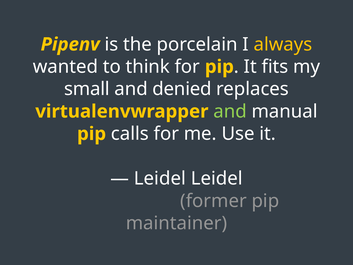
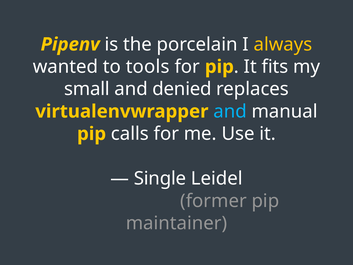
think: think -> tools (148, 67)
and colour: light green -> light blue (230, 111)
Leidel: Leidel -> Single (160, 178)
